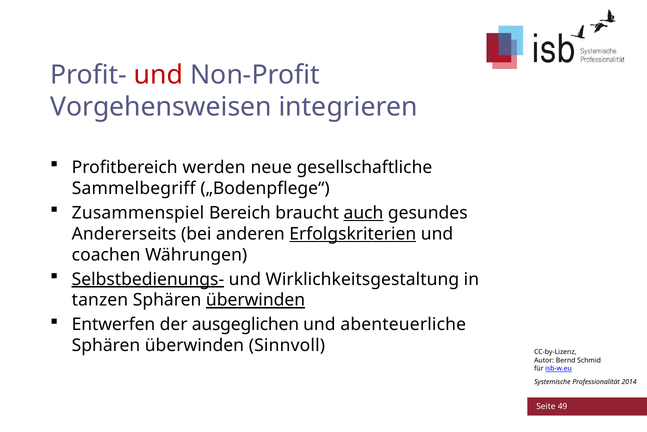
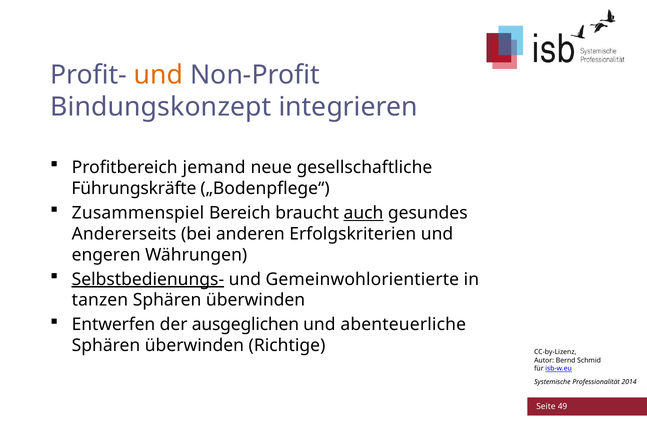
und colour: red -> orange (159, 75)
Vorgehensweisen: Vorgehensweisen -> Bindungskonzept (161, 107)
werden: werden -> jemand (214, 168)
Sammelbegriff: Sammelbegriff -> Führungskräfte (134, 188)
Erfolgskriterien underline: present -> none (353, 234)
coachen: coachen -> engeren (106, 255)
Wirklichkeitsgestaltung: Wirklichkeitsgestaltung -> Gemeinwohlorientierte (362, 279)
überwinden underline: present -> none (256, 300)
Sinnvoll: Sinnvoll -> Richtige (287, 346)
